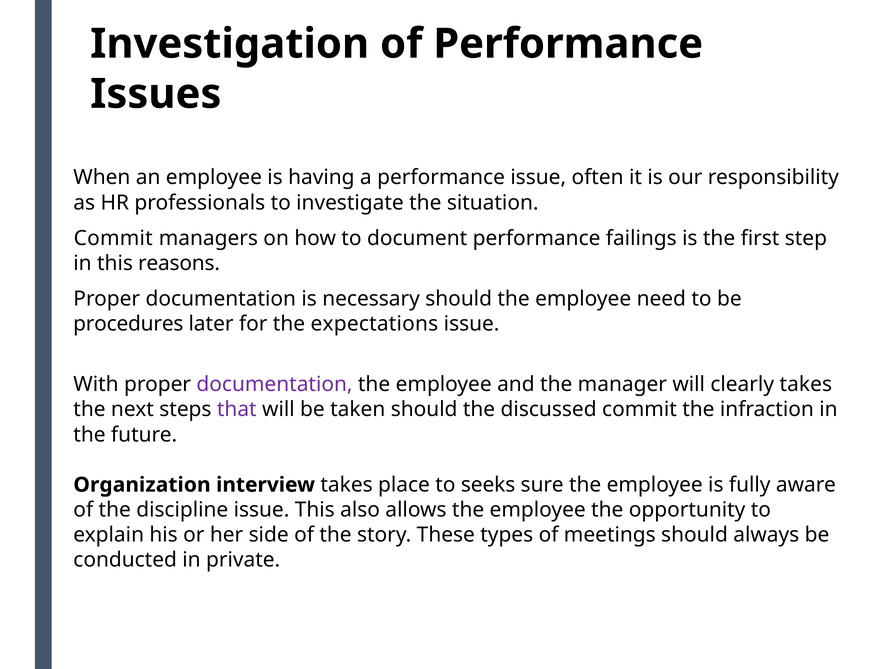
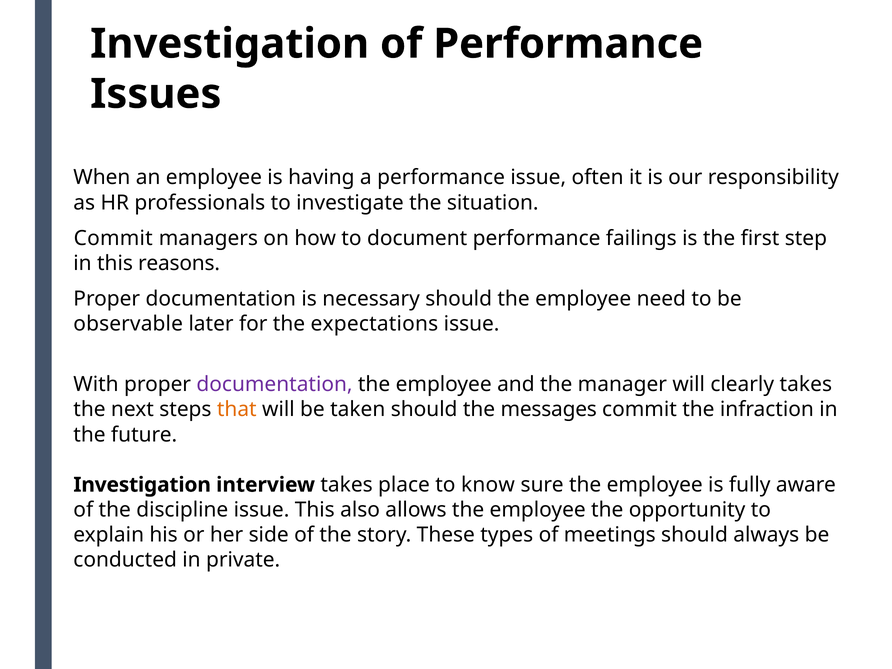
procedures: procedures -> observable (128, 324)
that colour: purple -> orange (237, 410)
discussed: discussed -> messages (549, 410)
Organization: Organization -> Investigation (142, 485)
seeks: seeks -> know (488, 485)
